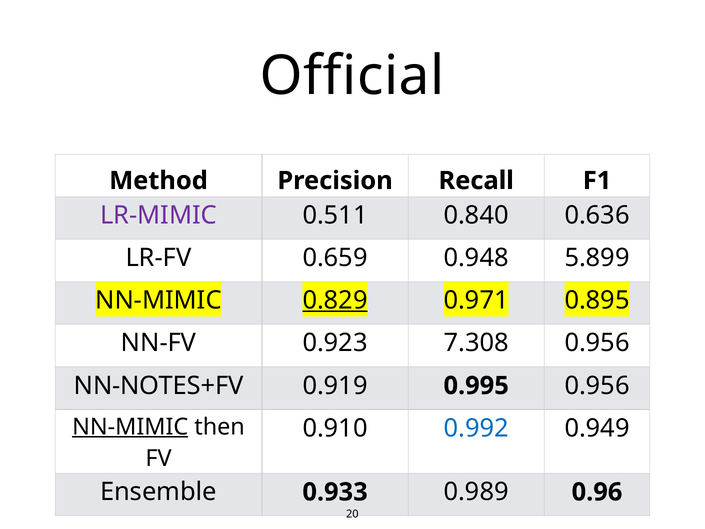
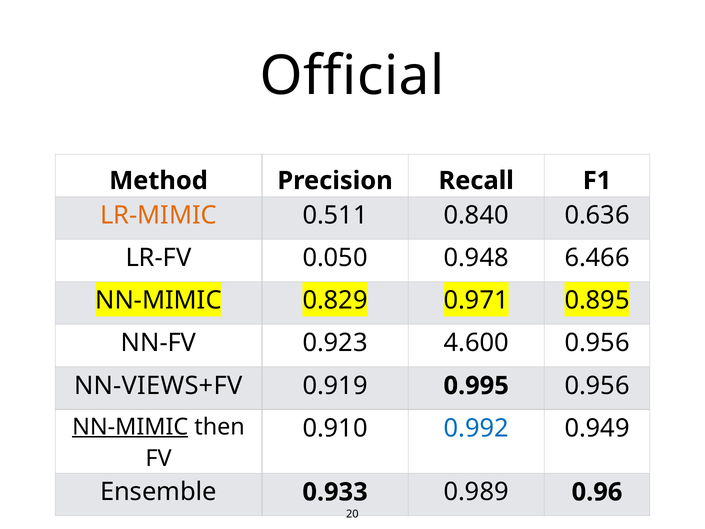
LR-MIMIC colour: purple -> orange (158, 215)
0.659: 0.659 -> 0.050 (335, 258)
5.899: 5.899 -> 6.466 (597, 258)
0.829 underline: present -> none (335, 300)
7.308: 7.308 -> 4.600 (476, 343)
NN-NOTES+FV: NN-NOTES+FV -> NN-VIEWS+FV (158, 385)
